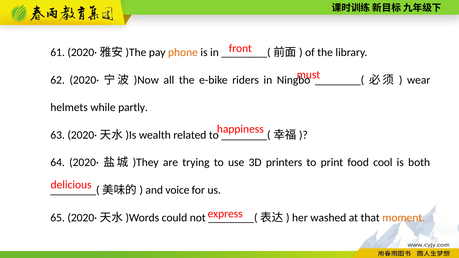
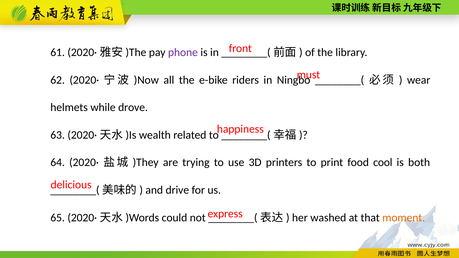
phone colour: orange -> purple (183, 52)
partly: partly -> drove (133, 108)
voice: voice -> drive (177, 190)
